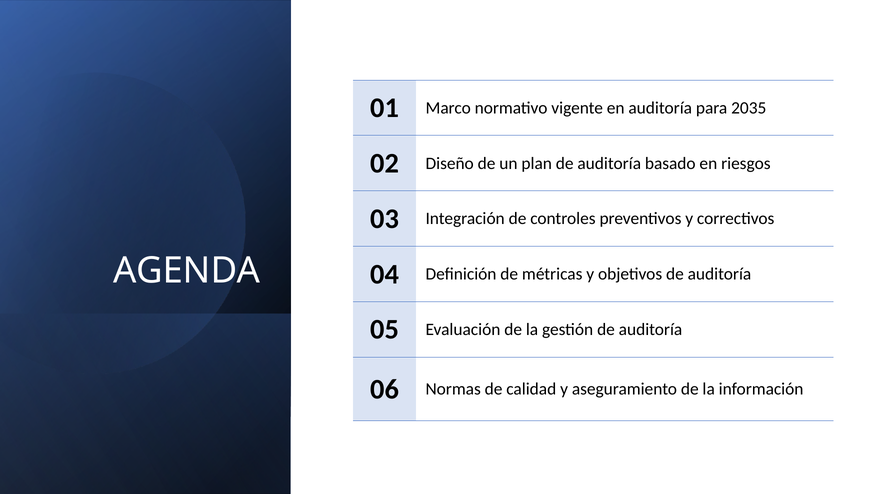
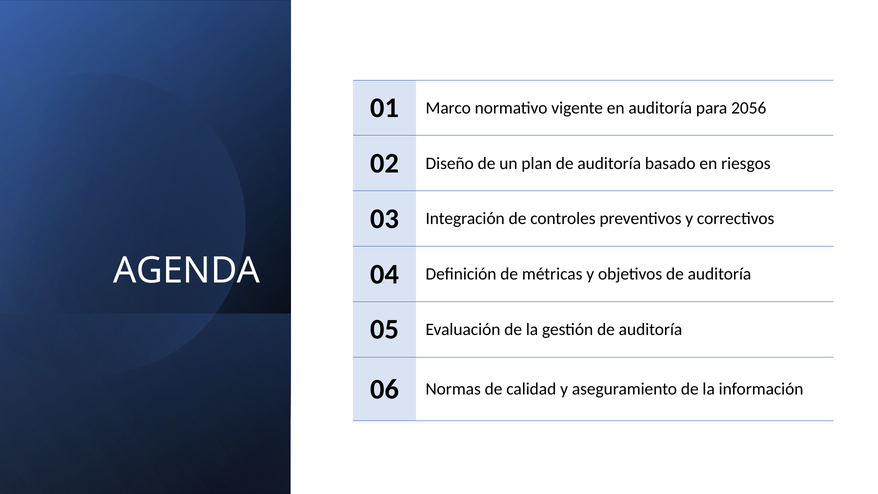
2035: 2035 -> 2056 (749, 108)
